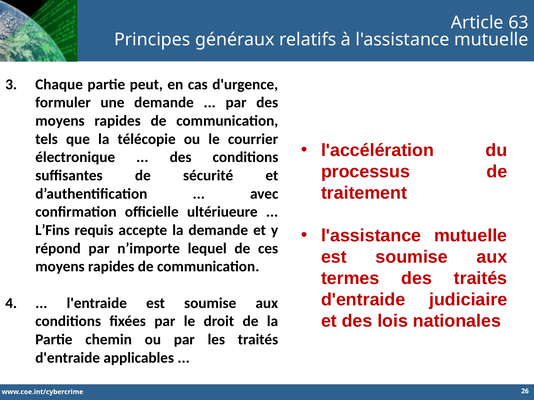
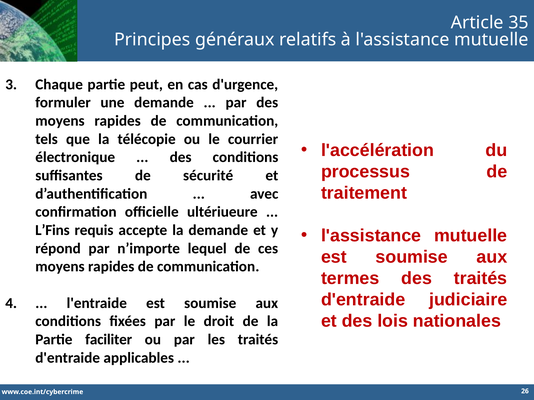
63: 63 -> 35 (519, 23)
chemin: chemin -> faciliter (109, 340)
